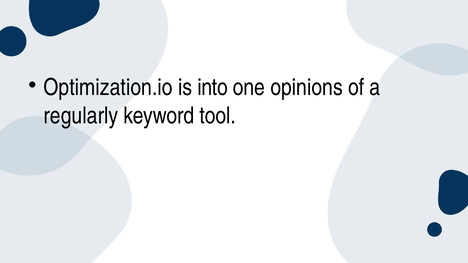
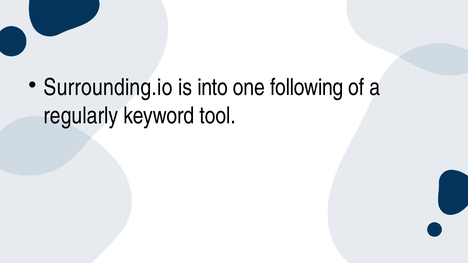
Optimization.io: Optimization.io -> Surrounding.io (108, 88)
opinions: opinions -> following (307, 88)
